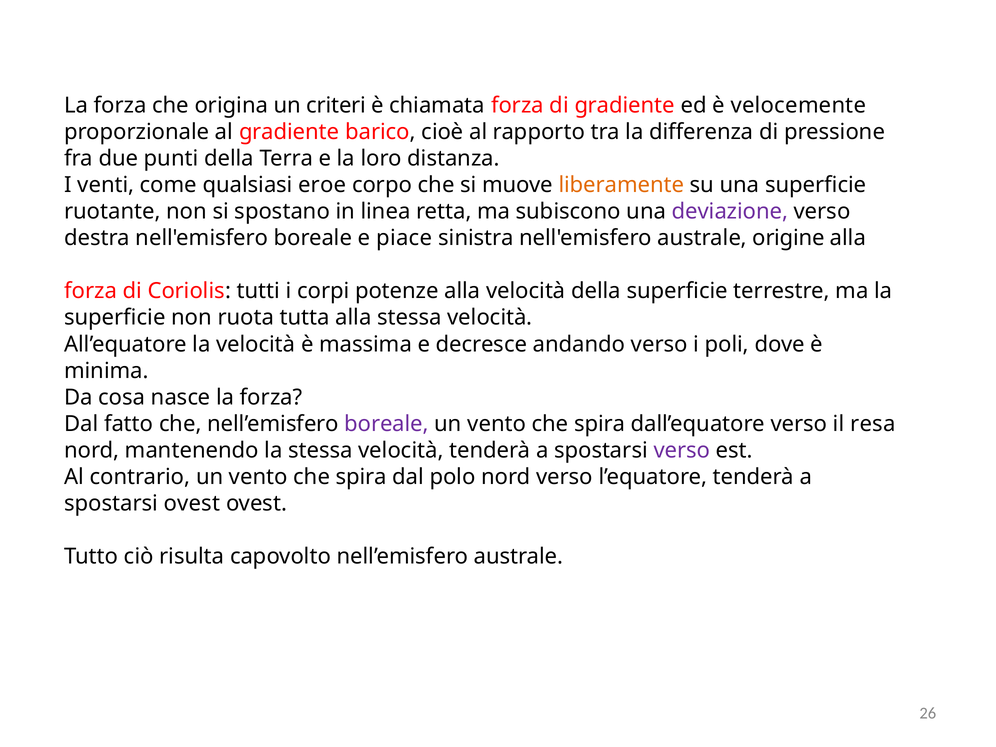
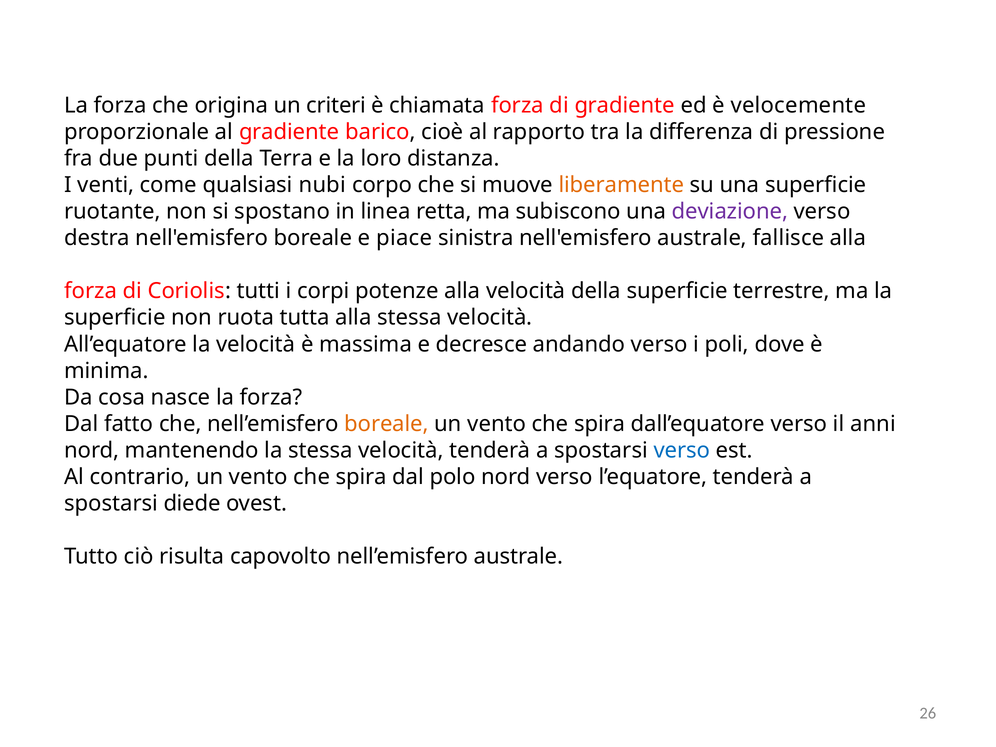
eroe: eroe -> nubi (322, 185)
origine: origine -> fallisce (788, 238)
boreale colour: purple -> orange (386, 424)
resa: resa -> anni (873, 424)
verso colour: purple -> blue (682, 450)
spostarsi ovest: ovest -> diede (192, 503)
